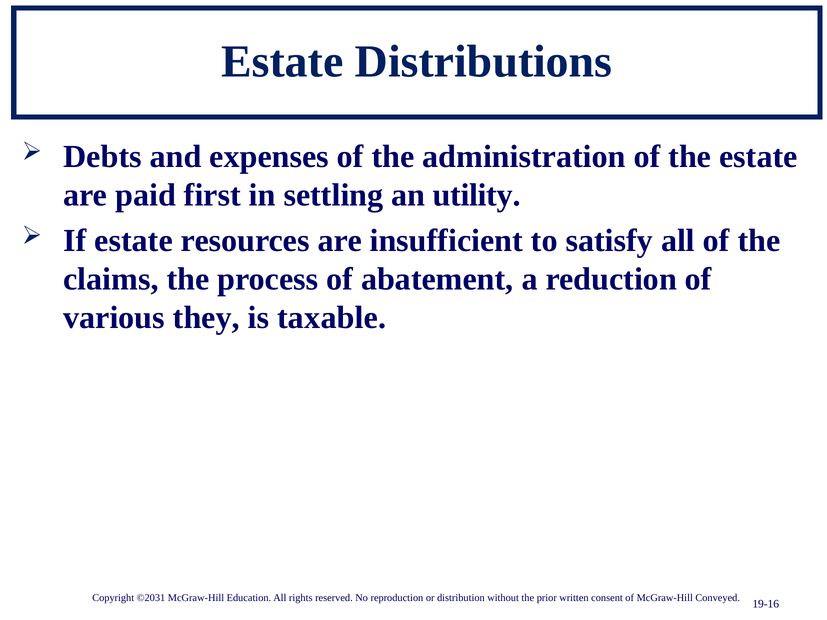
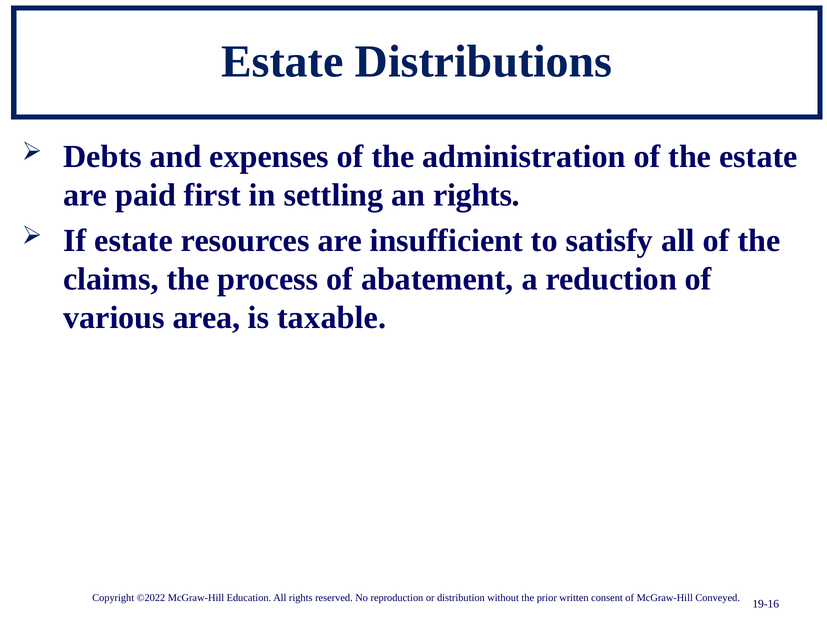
an utility: utility -> rights (477, 195)
they: they -> area (206, 318)
©2031: ©2031 -> ©2022 (151, 598)
